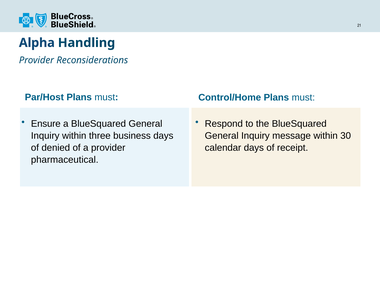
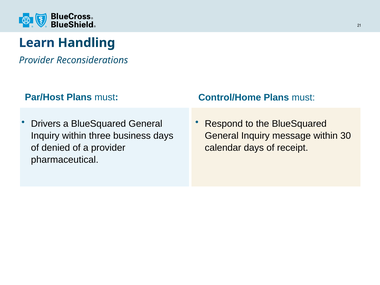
Alpha: Alpha -> Learn (37, 43)
Ensure: Ensure -> Drivers (46, 124)
